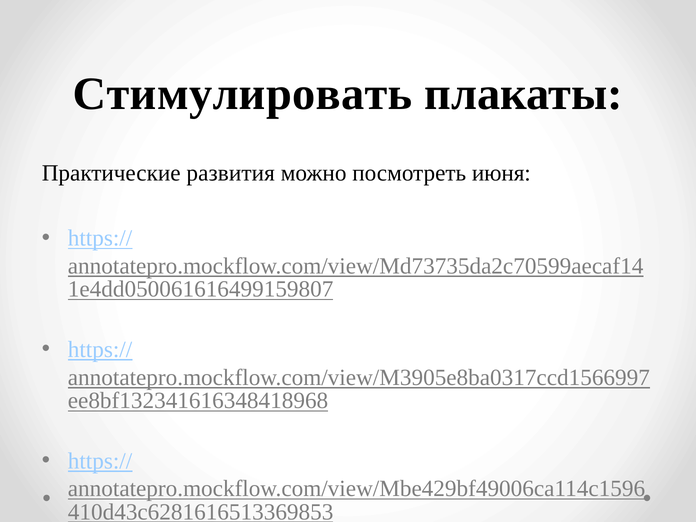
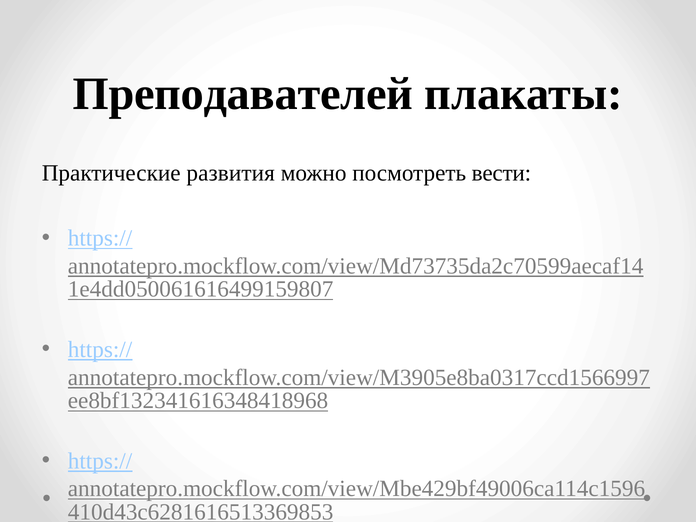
Стимулировать: Стимулировать -> Преподавателей (243, 94)
июня: июня -> вести (501, 173)
